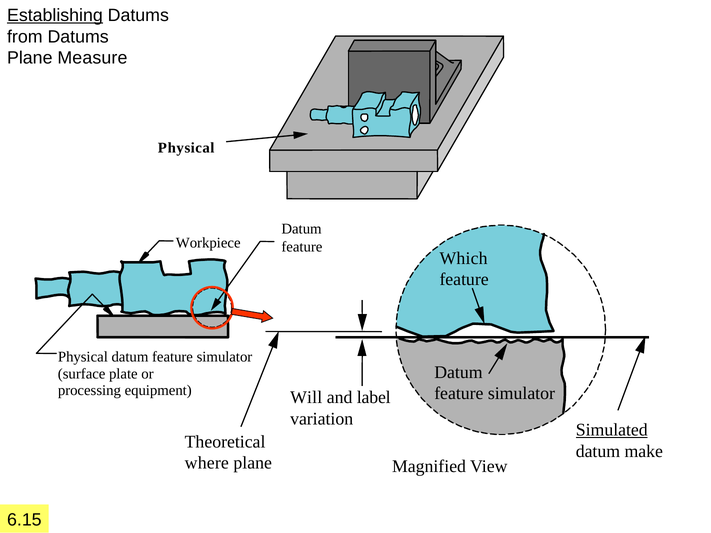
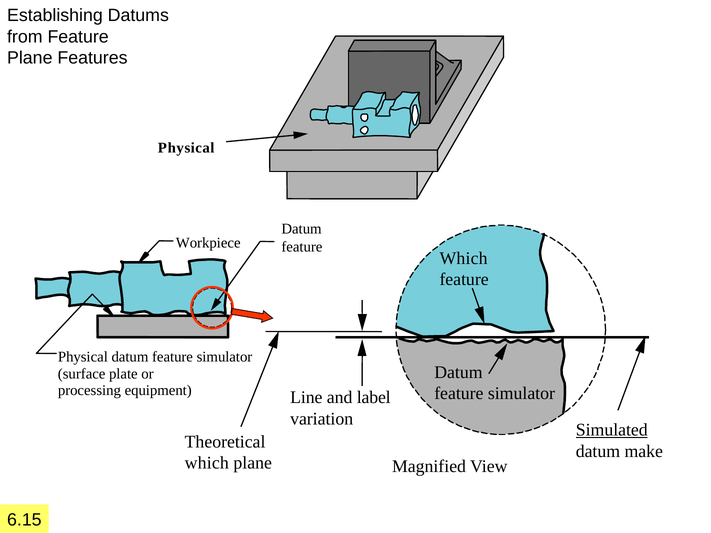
Establishing underline: present -> none (55, 15)
from Datums: Datums -> Feature (78, 37)
Measure: Measure -> Features (92, 58)
Will: Will -> Line (306, 398)
where: where -> which (207, 463)
